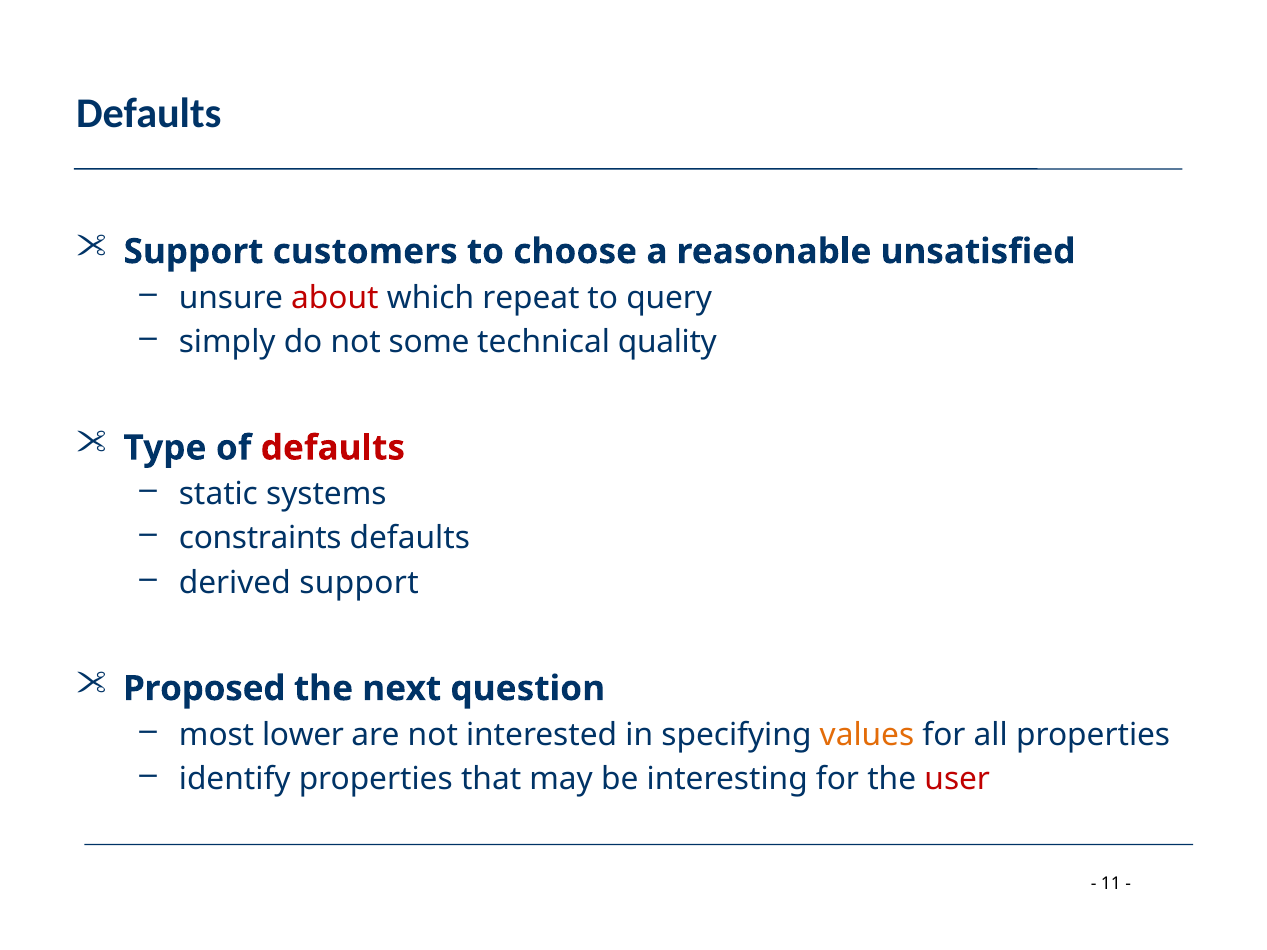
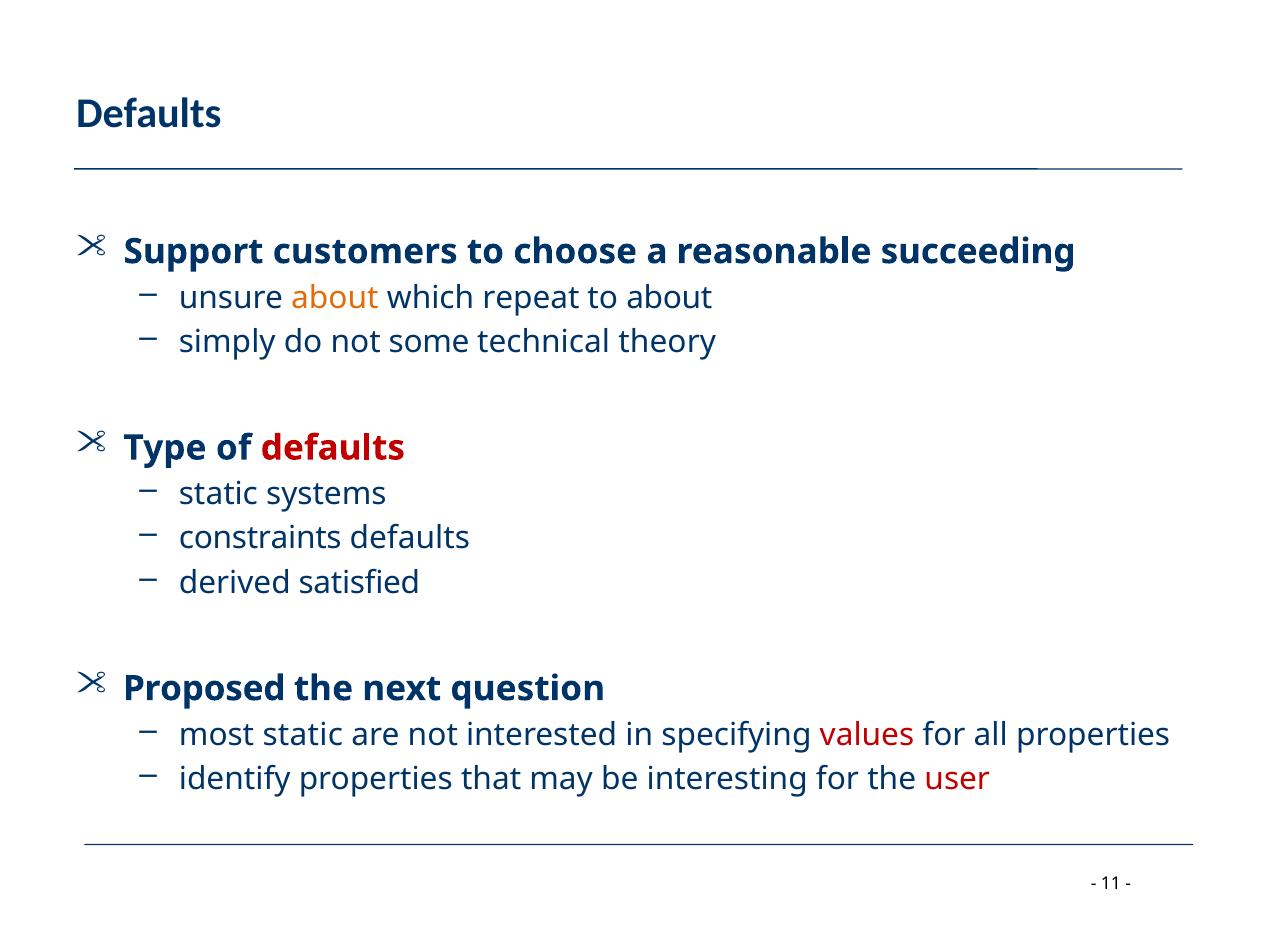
unsatisfied: unsatisfied -> succeeding (978, 252)
about colour: red -> orange (335, 298)
to query: query -> about (669, 298)
quality: quality -> theory (667, 342)
derived support: support -> satisfied (359, 583)
most lower: lower -> static (303, 735)
values colour: orange -> red (867, 735)
